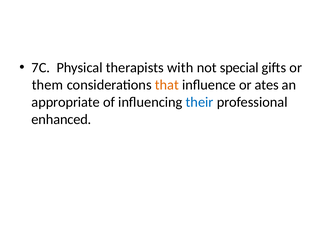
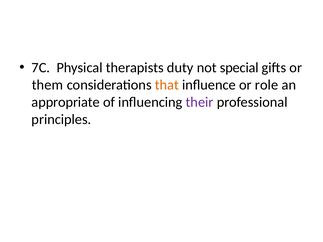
with: with -> duty (180, 68)
ates: ates -> role (267, 85)
their colour: blue -> purple (200, 102)
enhanced: enhanced -> principles (61, 119)
